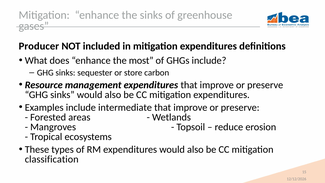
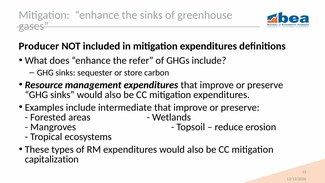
most: most -> refer (141, 61)
classification: classification -> capitalization (52, 159)
